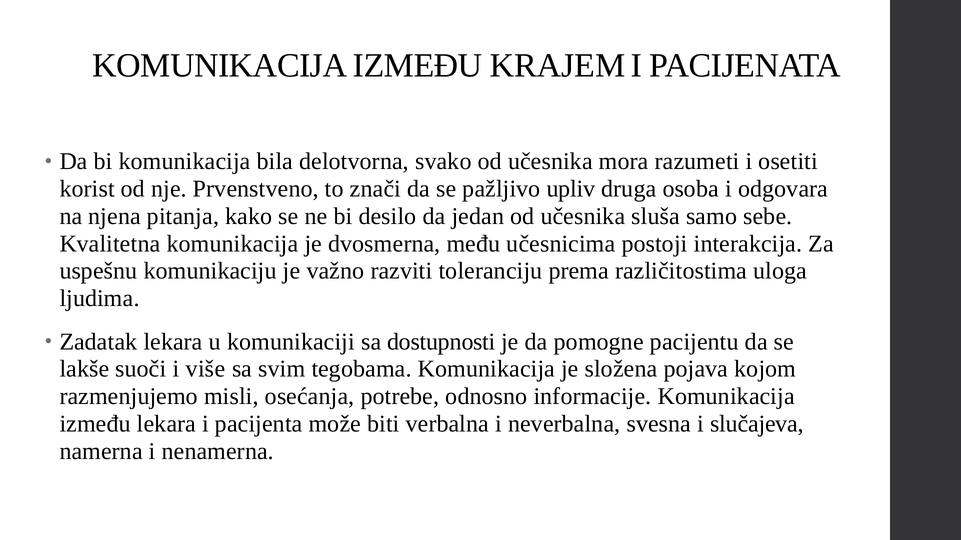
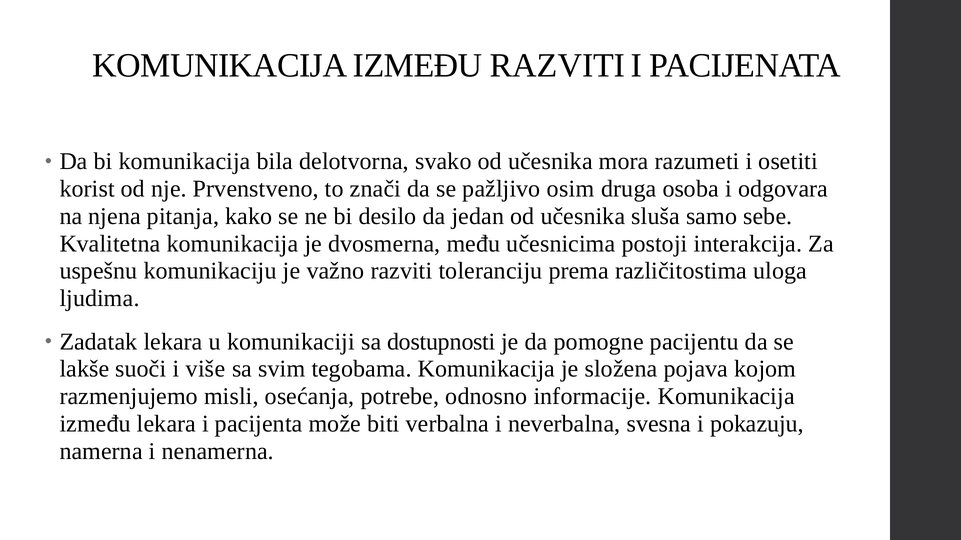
IZMEĐU KRAJEM: KRAJEM -> RAZVITI (558, 66)
upliv: upliv -> osim (571, 189)
slučajeva: slučajeva -> pokazuju (757, 424)
